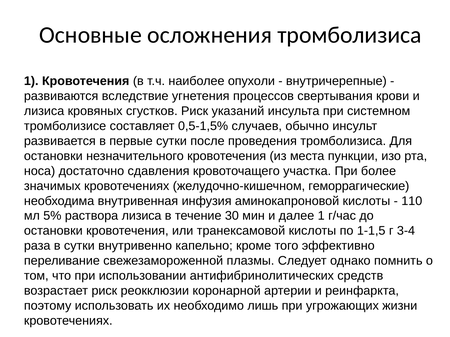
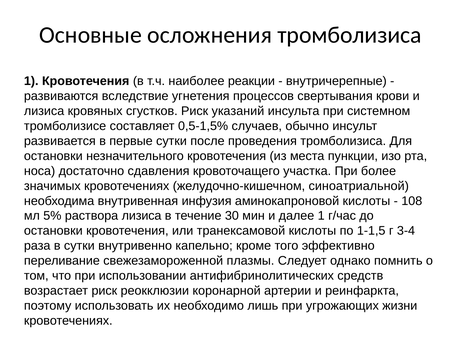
опухоли: опухоли -> реакции (251, 81)
геморрагические: геморрагические -> синоатриальной (359, 186)
110: 110 -> 108 (412, 201)
